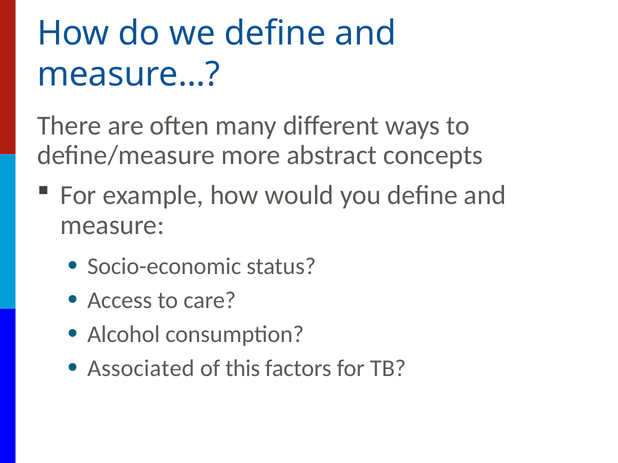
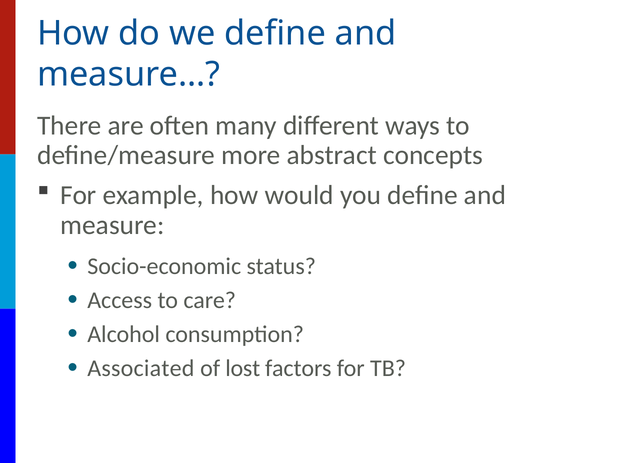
this: this -> lost (243, 369)
